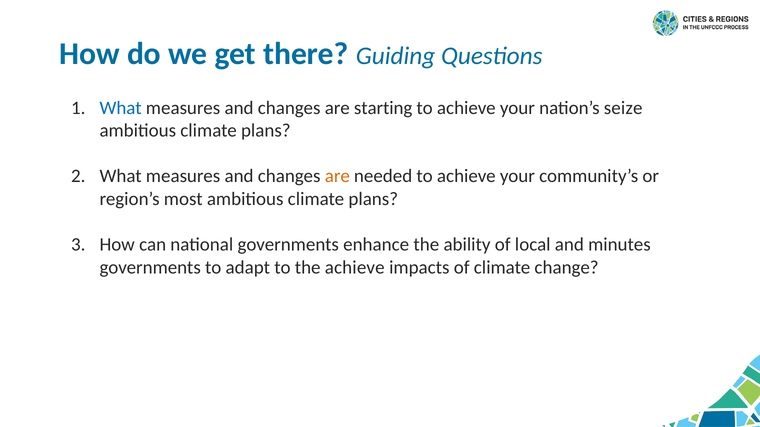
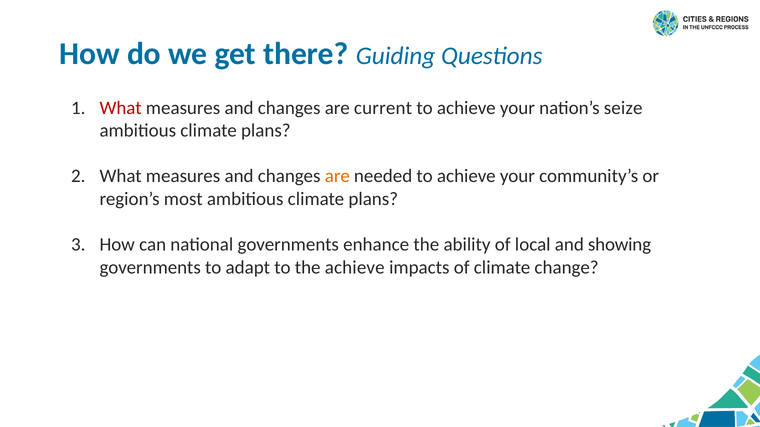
What colour: blue -> red (121, 108)
starting: starting -> current (383, 108)
minutes: minutes -> showing (620, 245)
